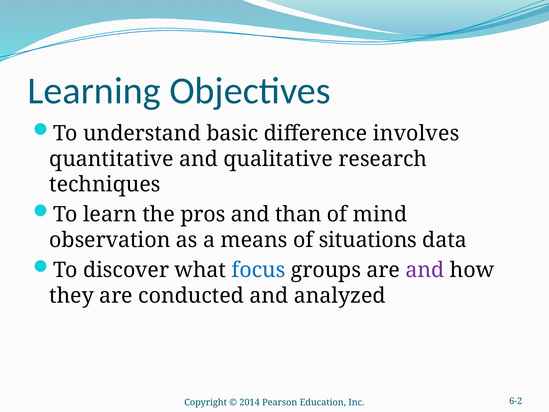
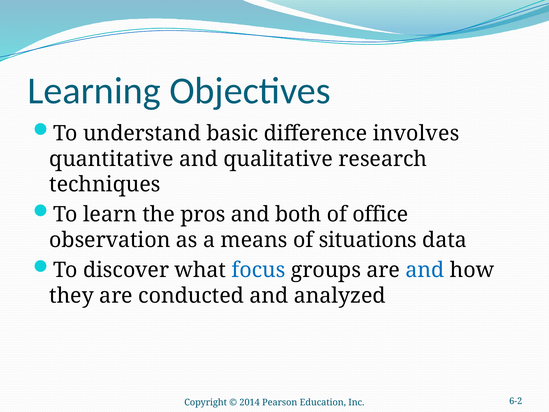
than: than -> both (298, 214)
mind: mind -> office (380, 214)
and colour: purple -> blue (425, 270)
